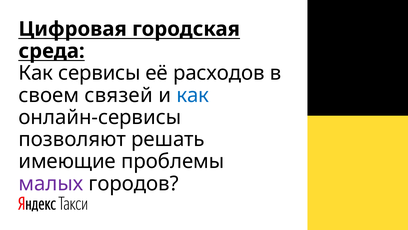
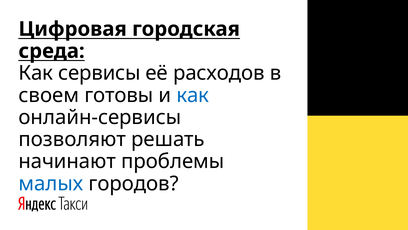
связей: связей -> готовы (119, 95)
имеющие: имеющие -> начинают (67, 161)
малых colour: purple -> blue (51, 183)
